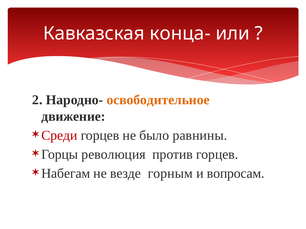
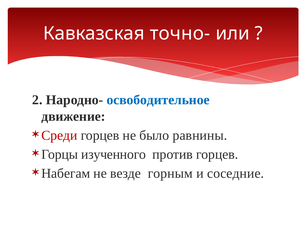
конца-: конца- -> точно- (180, 34)
освободительное colour: orange -> blue (158, 100)
революция: революция -> изученного (114, 155)
вопросам: вопросам -> соседние (236, 174)
